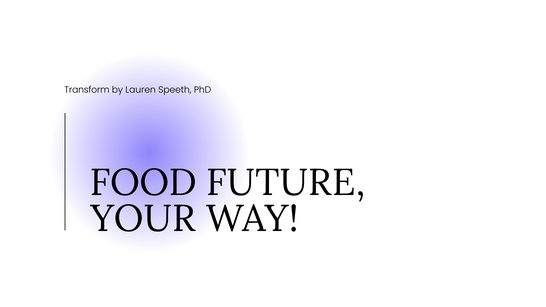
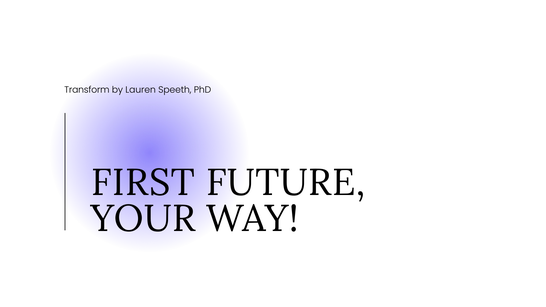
FOOD: FOOD -> FIRST (143, 183)
